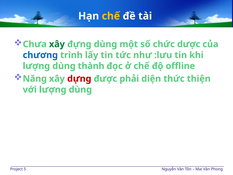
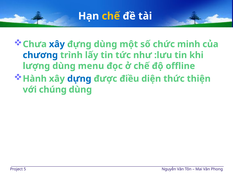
xây colour: green -> blue (57, 44)
dược: dược -> minh (189, 44)
thành: thành -> menu (91, 66)
Năng: Năng -> Hành (35, 79)
dựng colour: red -> blue (79, 79)
phải: phải -> điều (129, 79)
với lượng: lượng -> chúng (53, 89)
